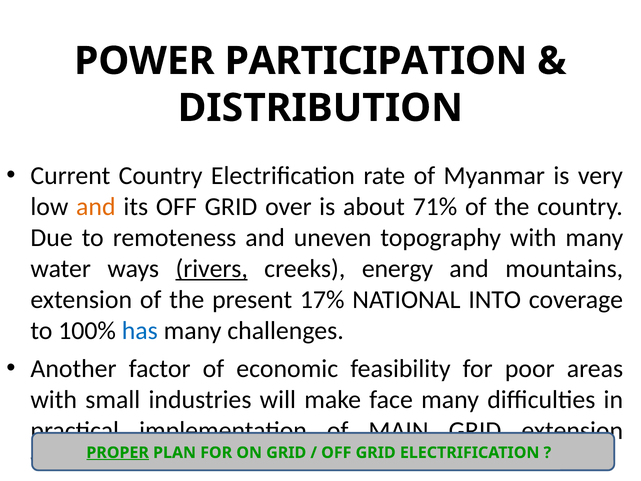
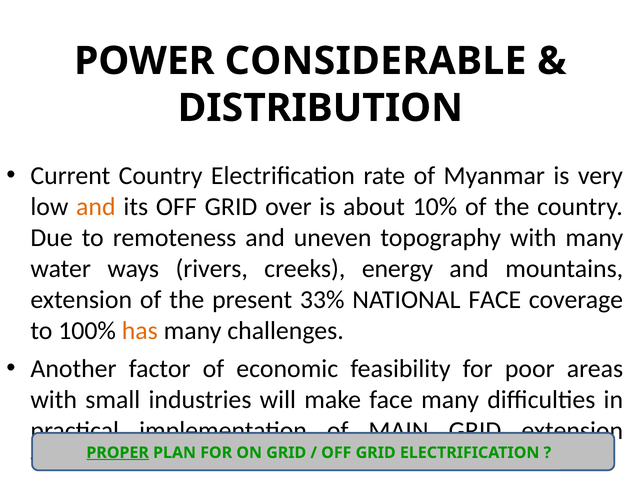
PARTICIPATION: PARTICIPATION -> CONSIDERABLE (376, 61)
71%: 71% -> 10% (435, 206)
rivers underline: present -> none (212, 268)
17%: 17% -> 33% (322, 299)
NATIONAL INTO: INTO -> FACE (495, 299)
has colour: blue -> orange (140, 330)
